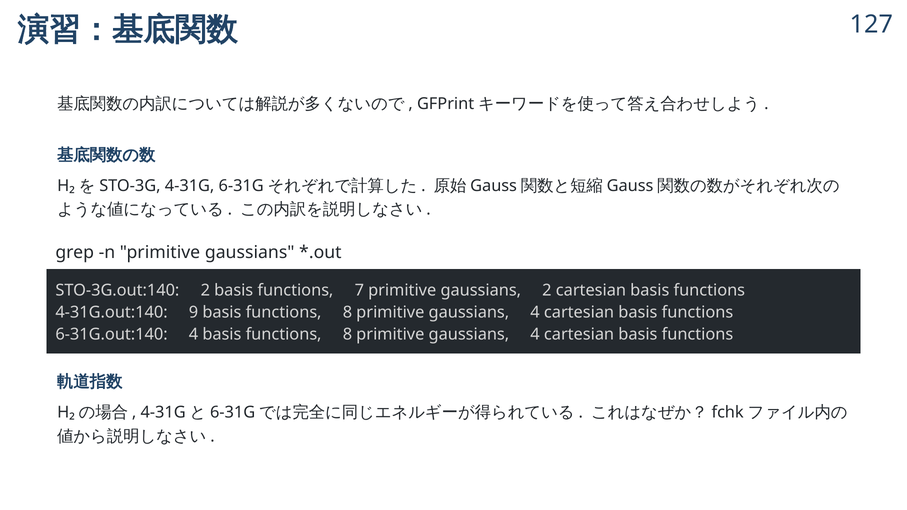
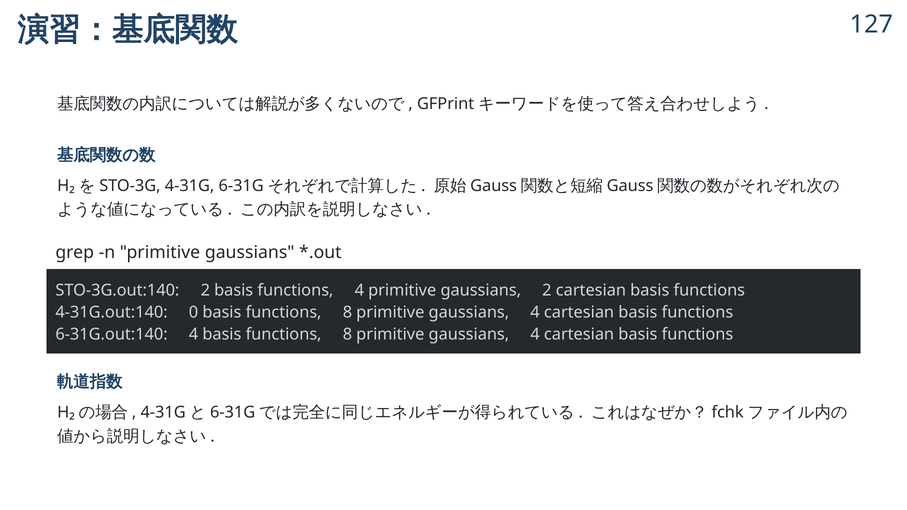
functions 7: 7 -> 4 (359, 290)
9: 9 -> 0 (193, 312)
